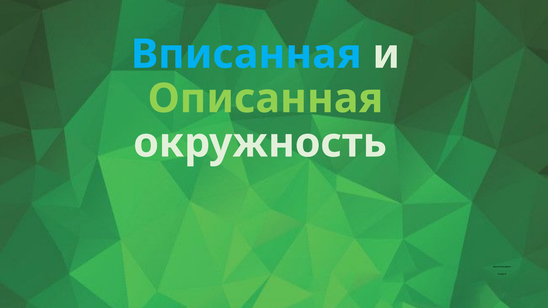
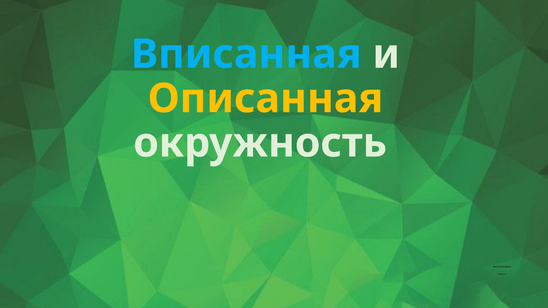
Описанная colour: light green -> yellow (265, 99)
